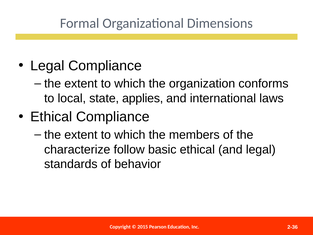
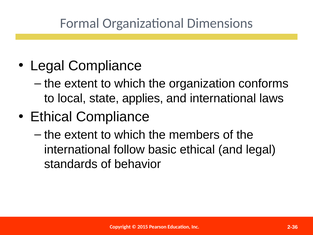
characterize: characterize -> international (77, 149)
